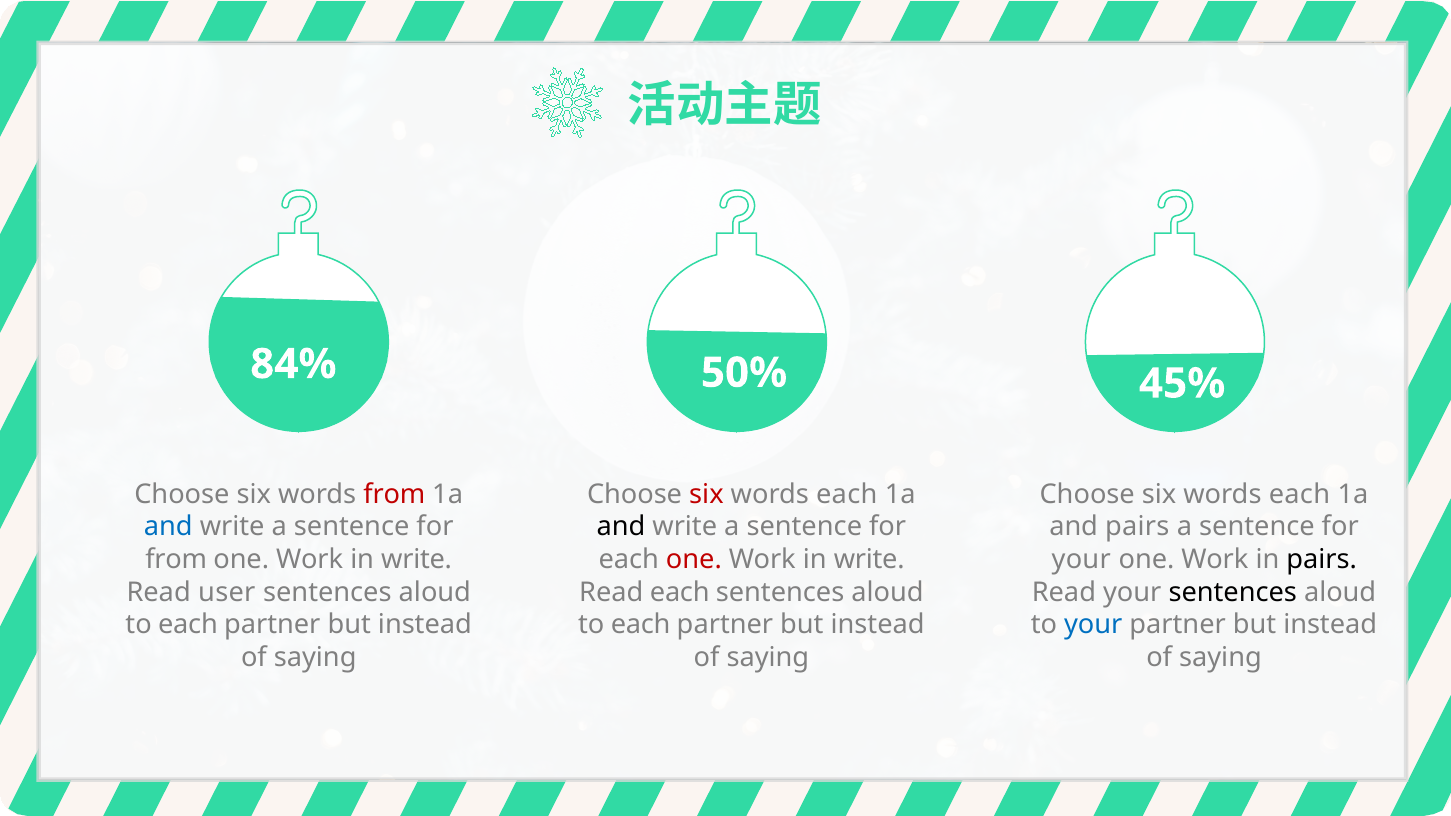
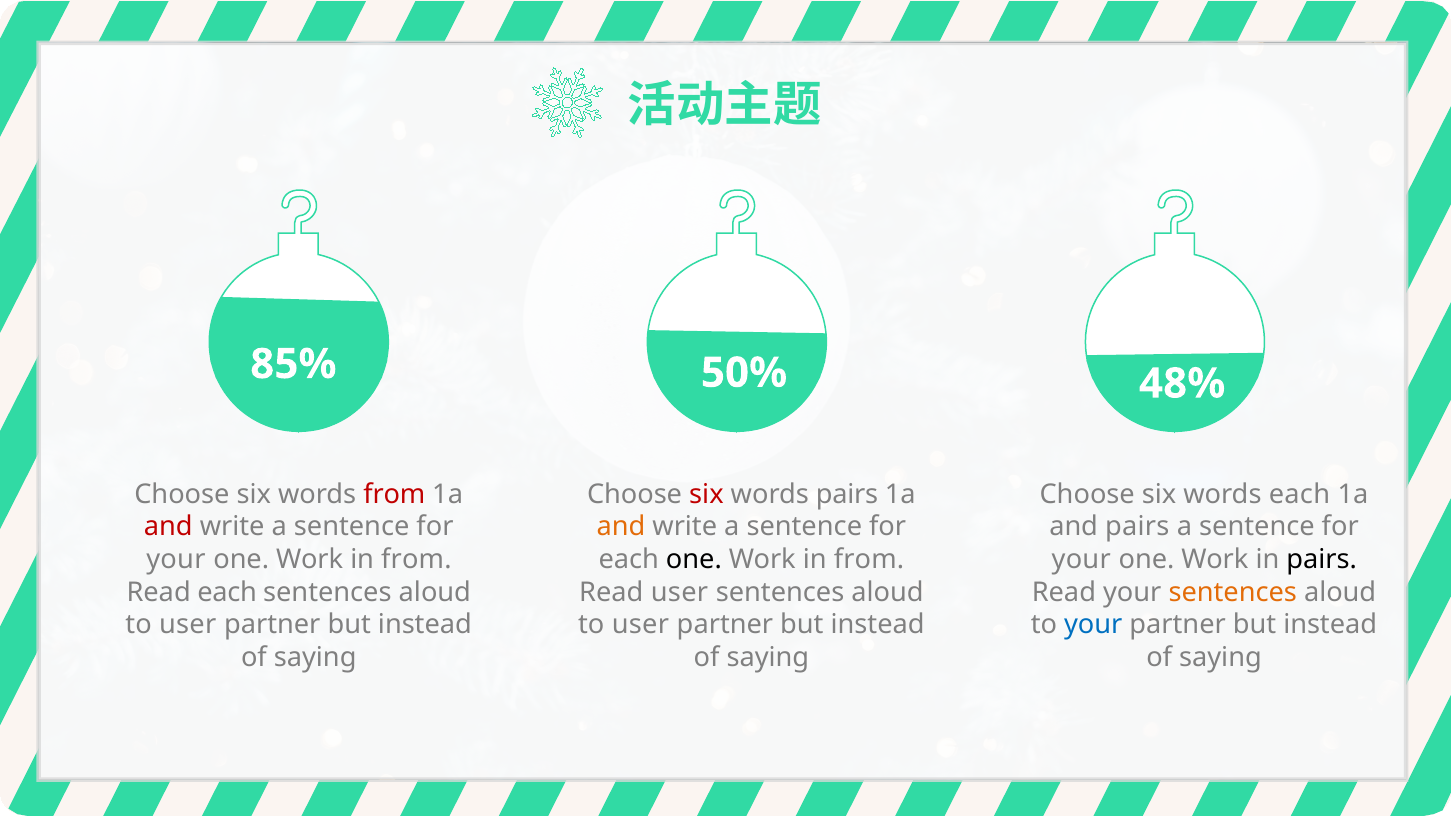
84%: 84% -> 85% (293, 364)
45%: 45% -> 48% (1182, 384)
each: each -> pairs (847, 494)
and colour: blue -> red (168, 527)
and colour: black -> orange (621, 527)
from: from -> your (176, 560)
write: write -> from (416, 560)
one colour: red -> black (694, 560)
write: write -> from (869, 560)
Read user: user -> each (227, 592)
Read each: each -> user (679, 592)
sentences colour: black -> orange (1233, 592)
each: each -> user (188, 625)
each: each -> user (640, 625)
